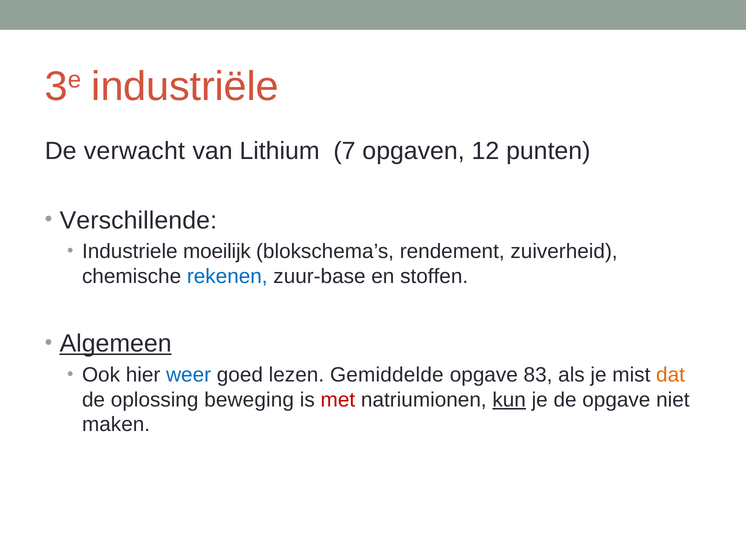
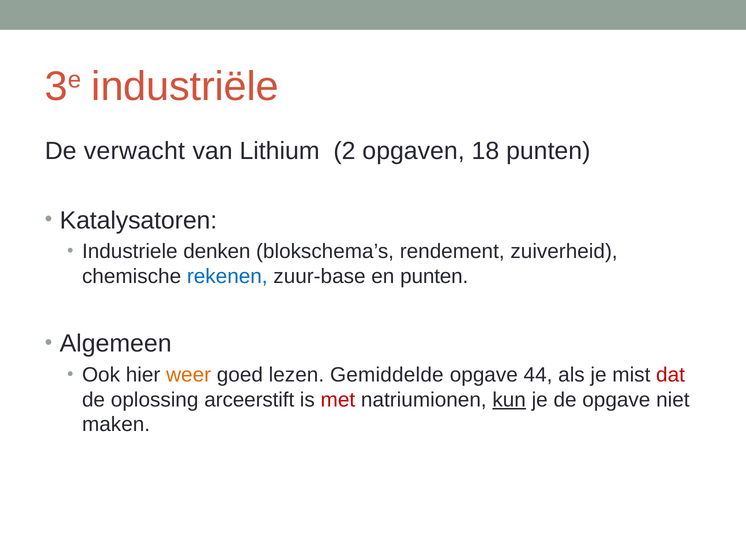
7: 7 -> 2 (344, 151)
12: 12 -> 18 (485, 151)
Verschillende: Verschillende -> Katalysatoren (138, 221)
moeilijk: moeilijk -> denken (217, 252)
en stoffen: stoffen -> punten (434, 277)
Algemeen underline: present -> none (116, 344)
weer colour: blue -> orange (189, 375)
83: 83 -> 44 (538, 375)
dat colour: orange -> red (671, 375)
beweging: beweging -> arceerstift (249, 400)
